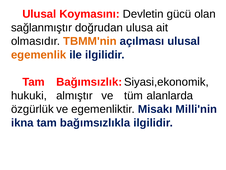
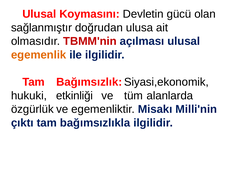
TBMM'nin colour: orange -> red (90, 41)
almıştır: almıştır -> etkinliği (75, 95)
ikna: ikna -> çıktı (22, 122)
